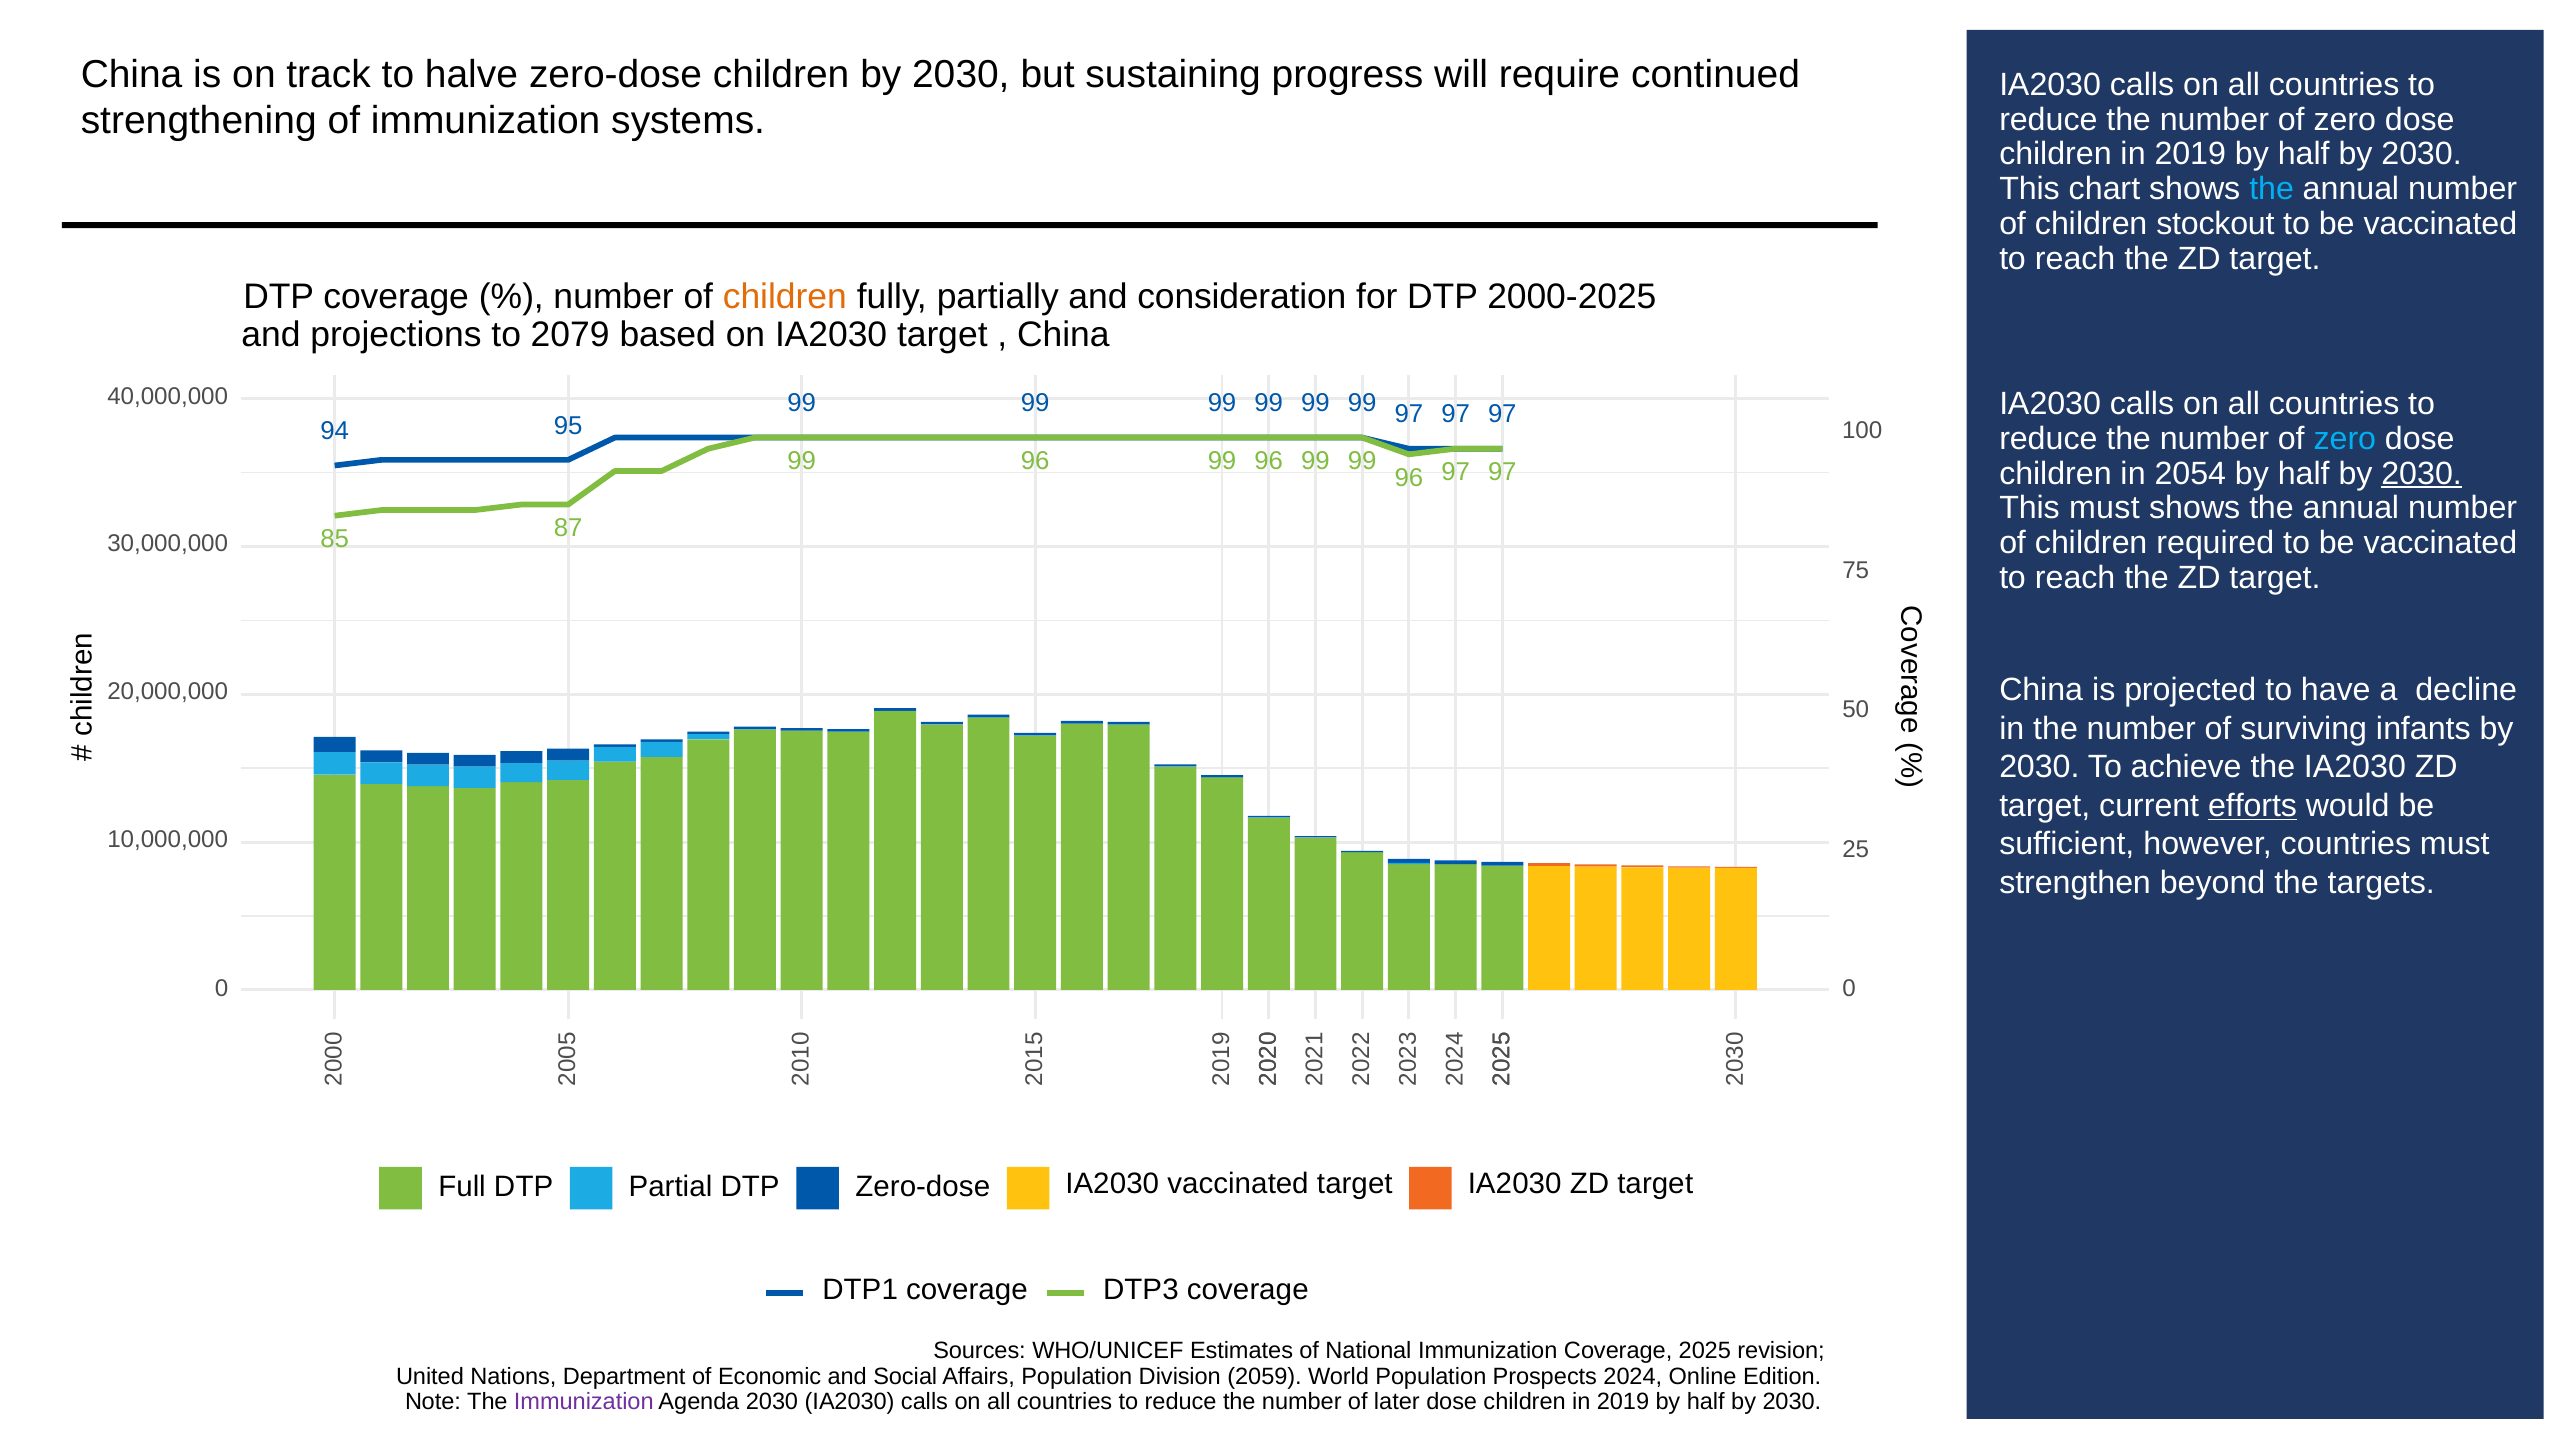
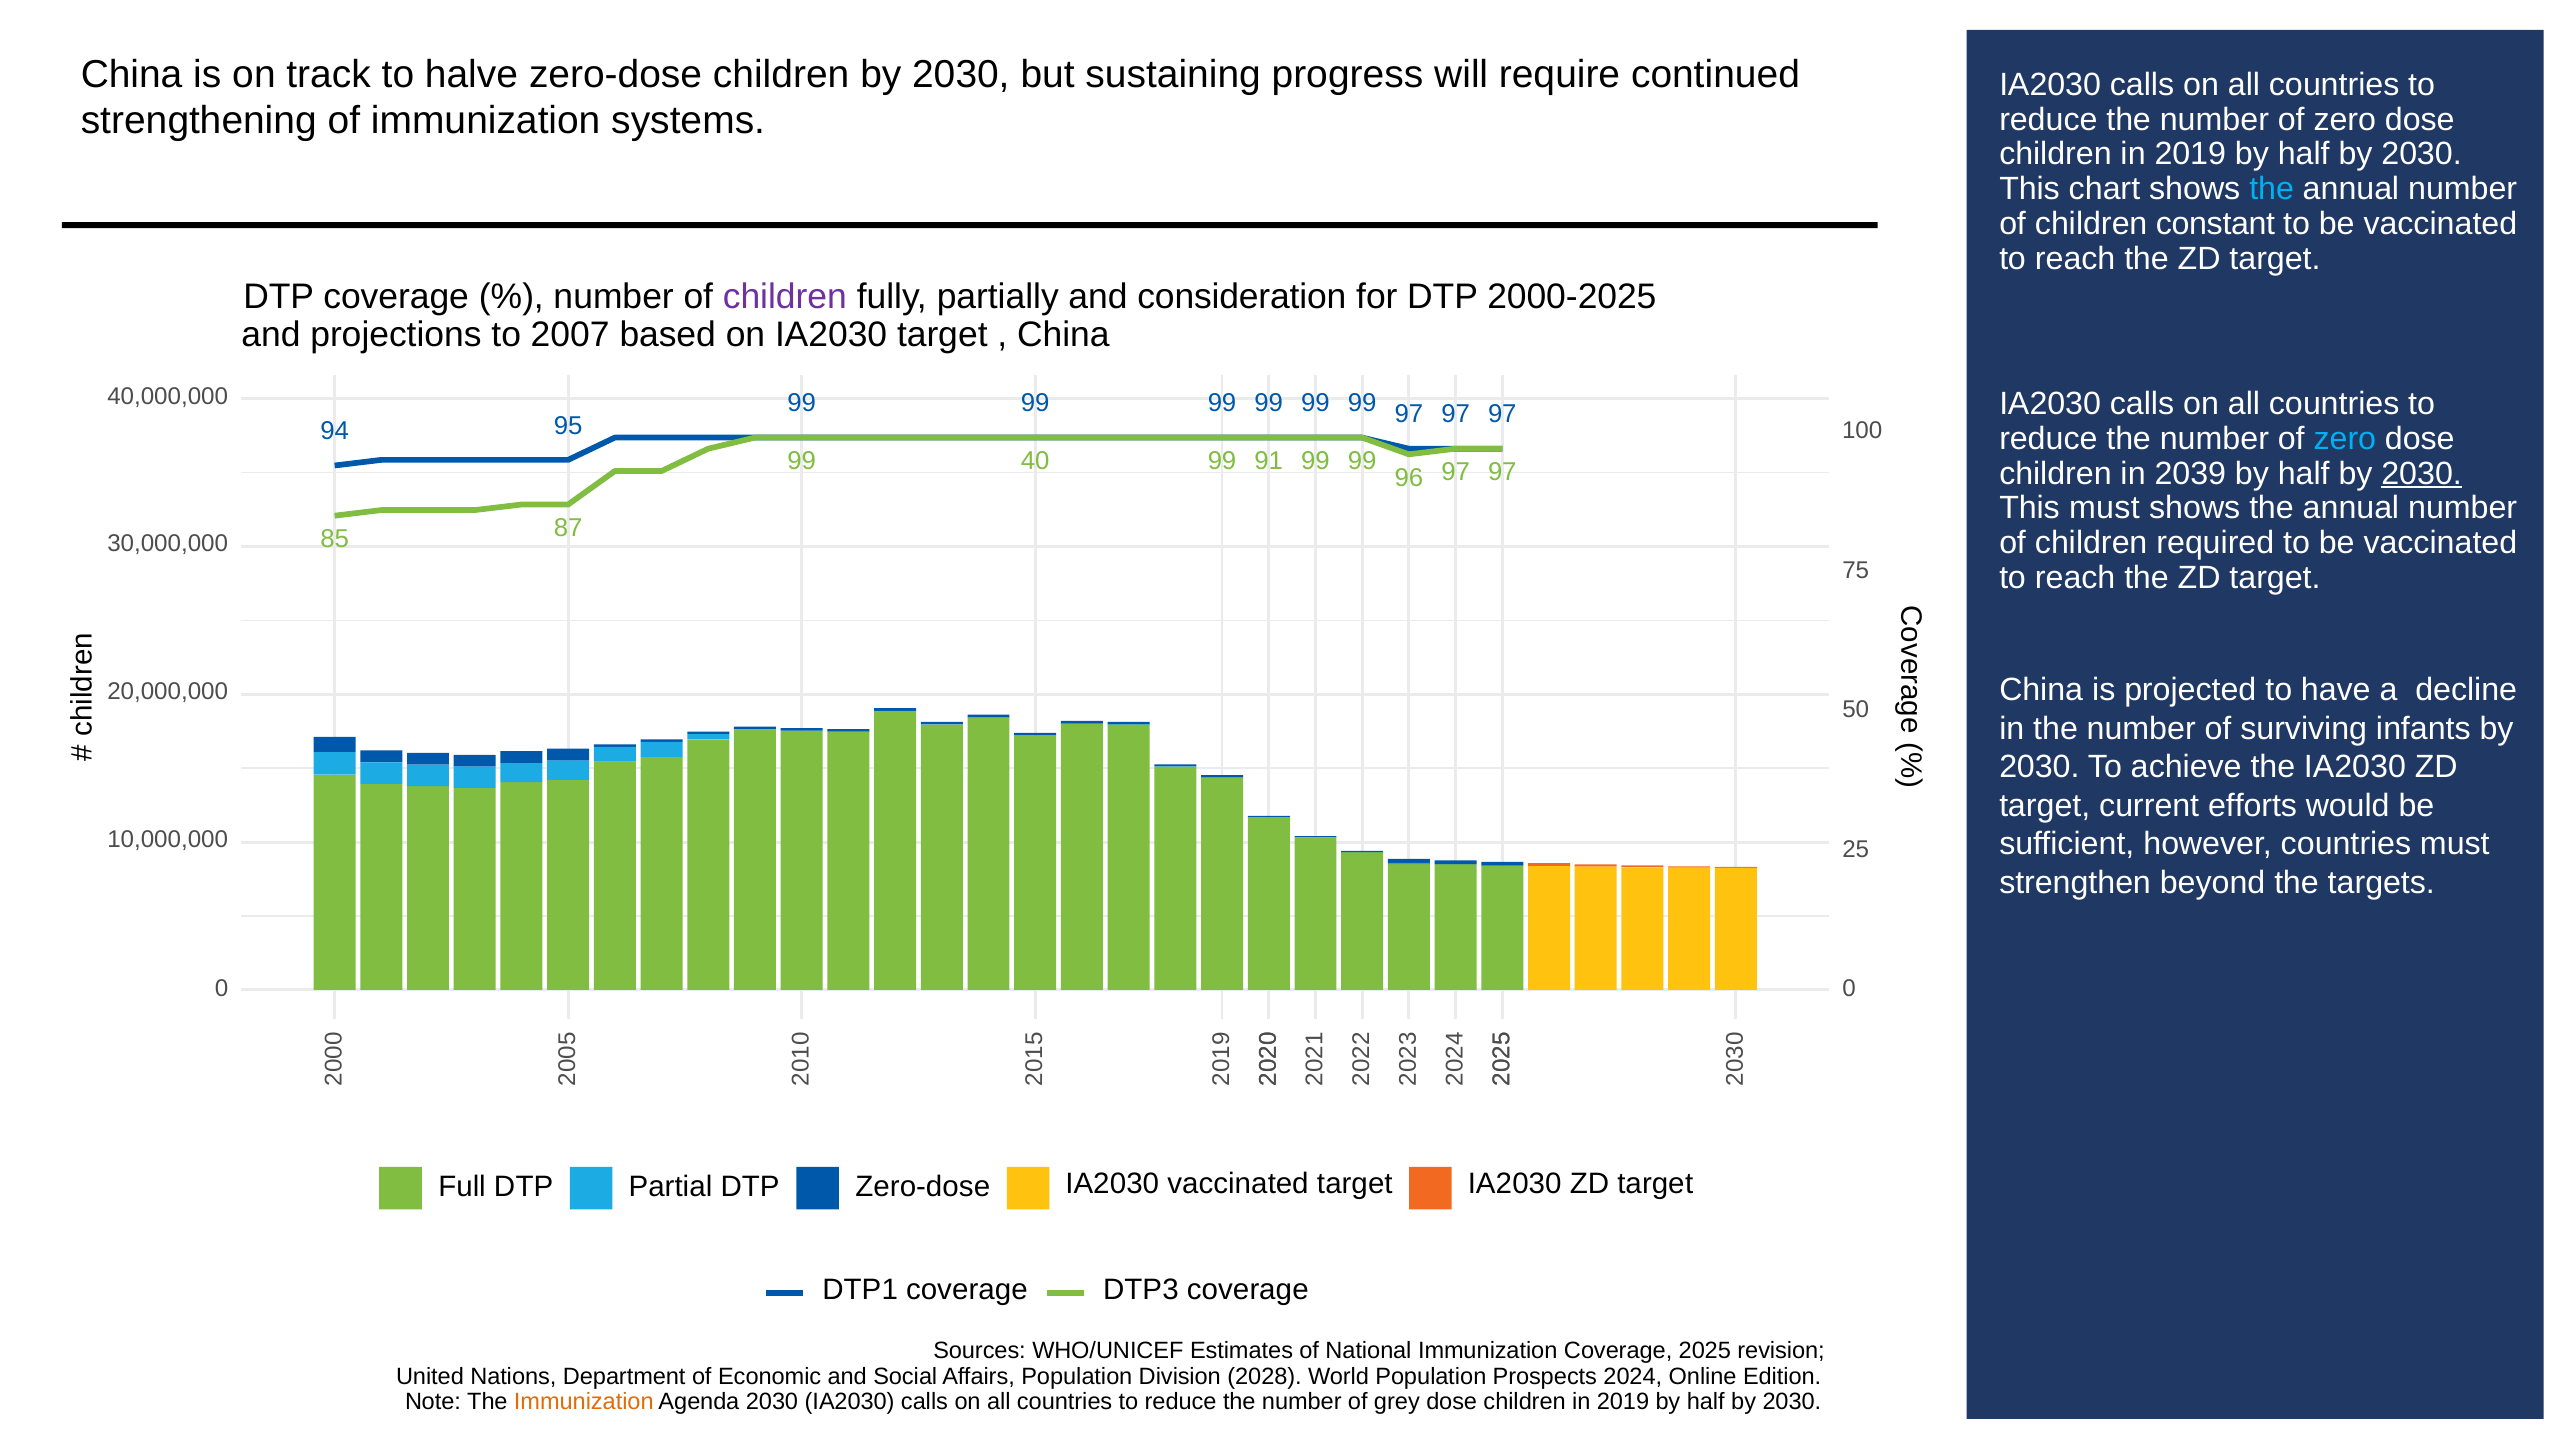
stockout: stockout -> constant (2216, 224)
children colour: orange -> purple (785, 297)
2079: 2079 -> 2007 (570, 335)
96: 96 -> 40 (1035, 461)
96: 96 -> 91 (1269, 461)
2054: 2054 -> 2039 (2190, 474)
efforts underline: present -> none (2253, 806)
2059: 2059 -> 2028 (1265, 1376)
Immunization colour: purple -> orange (584, 1402)
later: later -> grey (1397, 1402)
